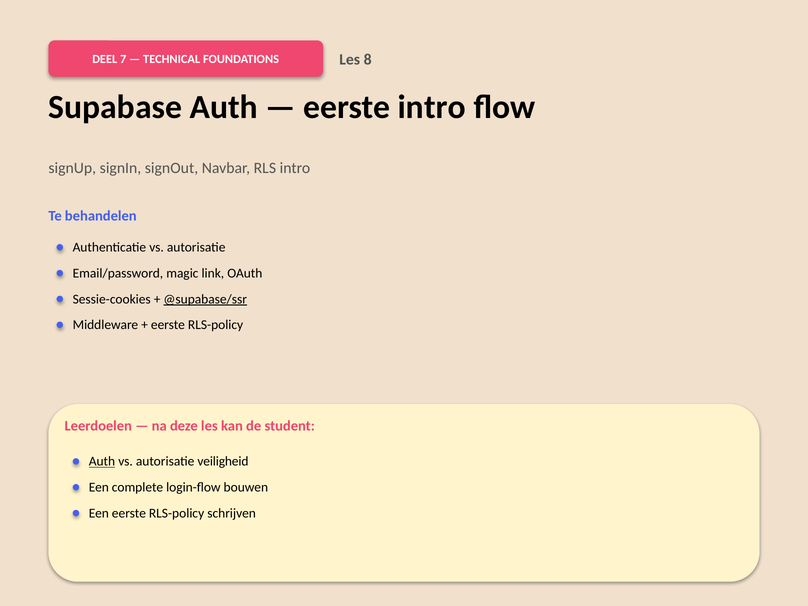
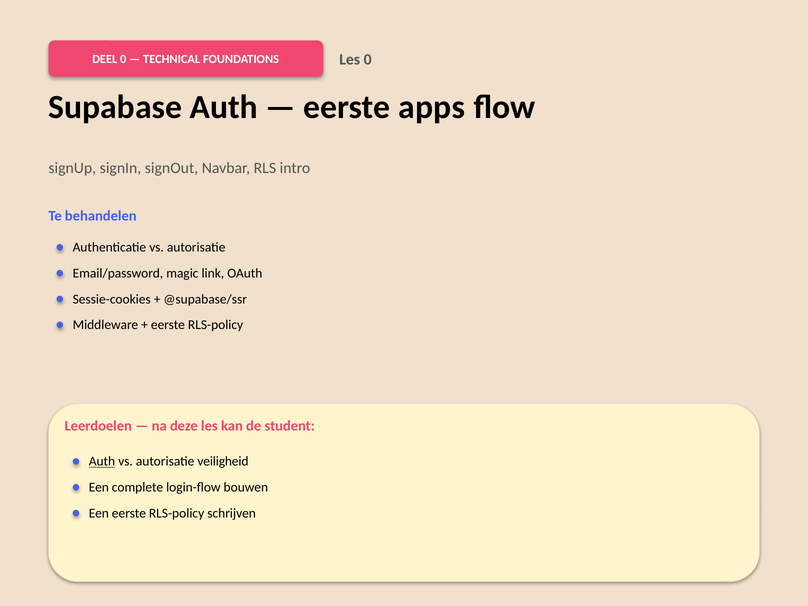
DEEL 7: 7 -> 0 (123, 59)
Les 8: 8 -> 0 (368, 60)
eerste intro: intro -> apps (432, 107)
@supabase/ssr underline: present -> none (205, 299)
